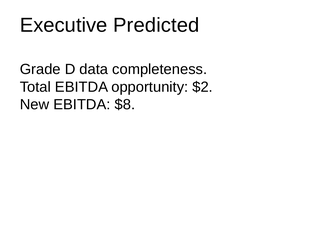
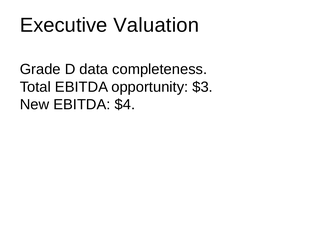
Predicted: Predicted -> Valuation (156, 25)
$2: $2 -> $3 (203, 87)
$8: $8 -> $4 (125, 105)
